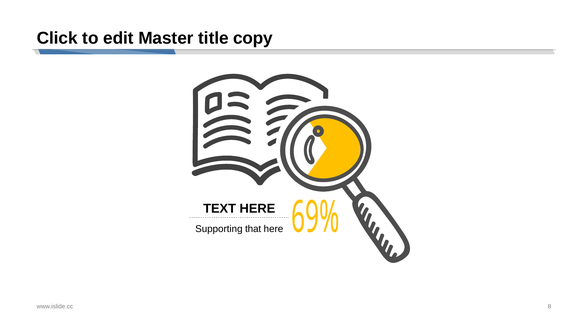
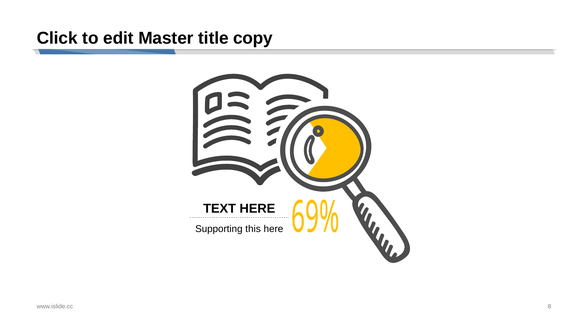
that: that -> this (253, 229)
